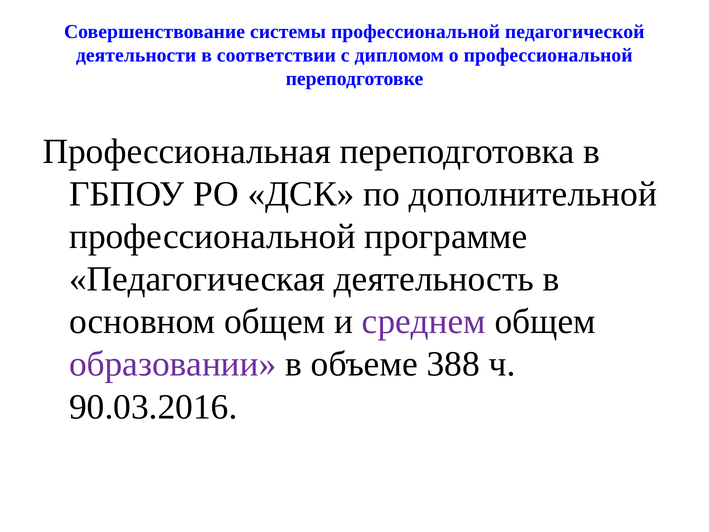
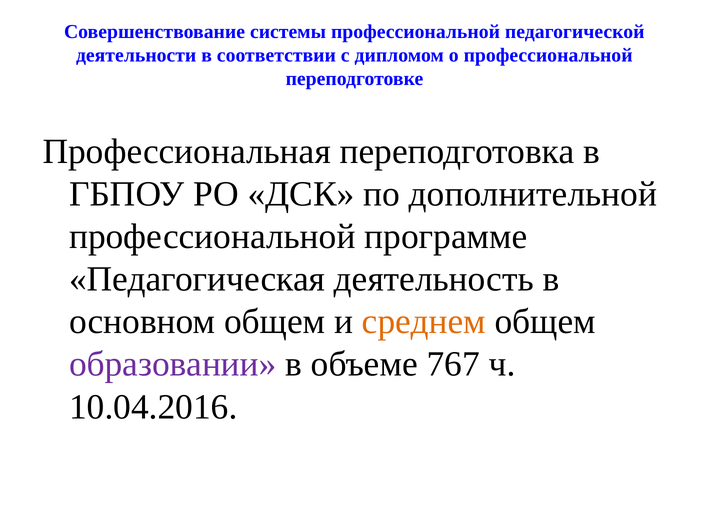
среднем colour: purple -> orange (424, 322)
388: 388 -> 767 (453, 364)
90.03.2016: 90.03.2016 -> 10.04.2016 (153, 407)
